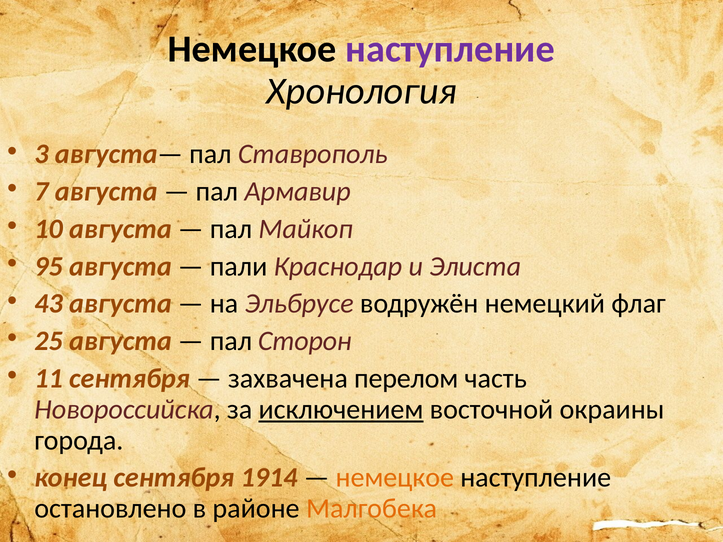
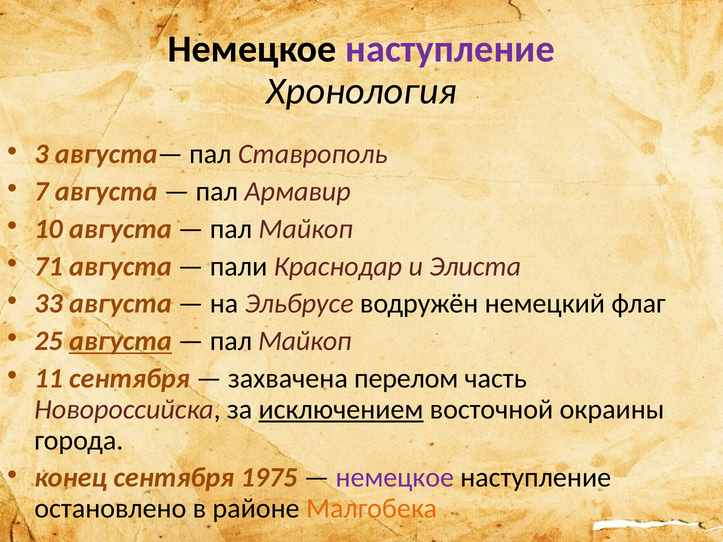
95: 95 -> 71 (49, 266)
43: 43 -> 33 (49, 304)
августа underline: none -> present (120, 341)
Сторон: Сторон -> Майкоп (305, 341)
1914: 1914 -> 1975 (269, 478)
немецкое colour: orange -> purple (395, 478)
